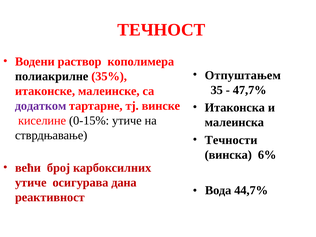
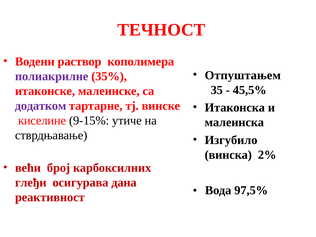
полиакрилне colour: black -> purple (52, 76)
47,7%: 47,7% -> 45,5% (250, 90)
0-15%: 0-15% -> 9-15% (89, 121)
Течности: Течности -> Изгубило (231, 140)
6%: 6% -> 2% (267, 155)
утиче: утиче -> глеђи (31, 183)
44,7%: 44,7% -> 97,5% (251, 190)
